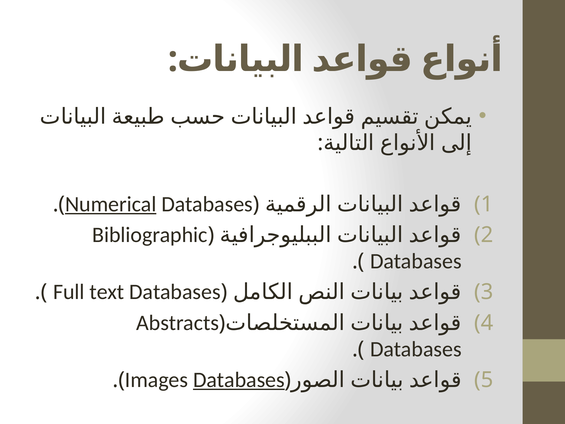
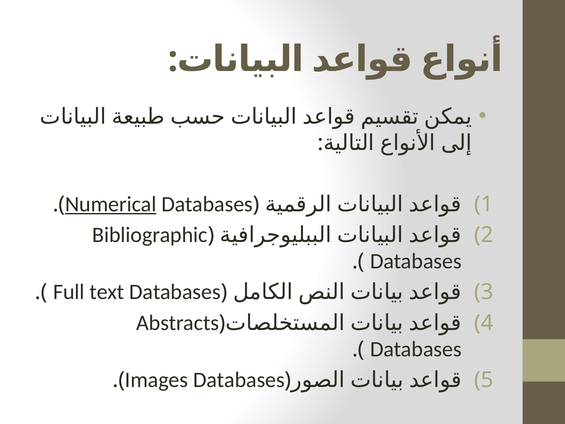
Databases underline: present -> none (239, 380)
